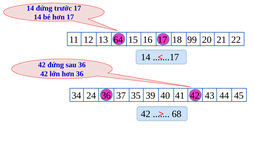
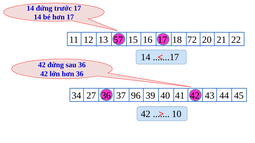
64: 64 -> 57 (118, 40)
99: 99 -> 72 (192, 40)
24: 24 -> 27 (91, 96)
35: 35 -> 96 (136, 96)
68: 68 -> 10 (177, 114)
